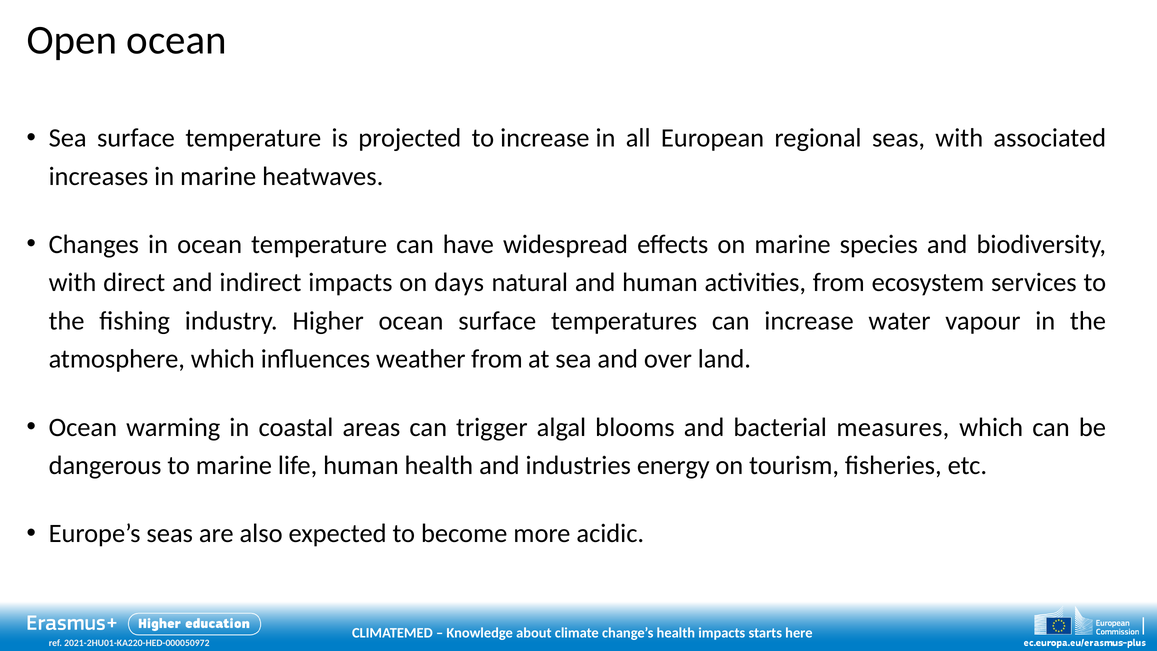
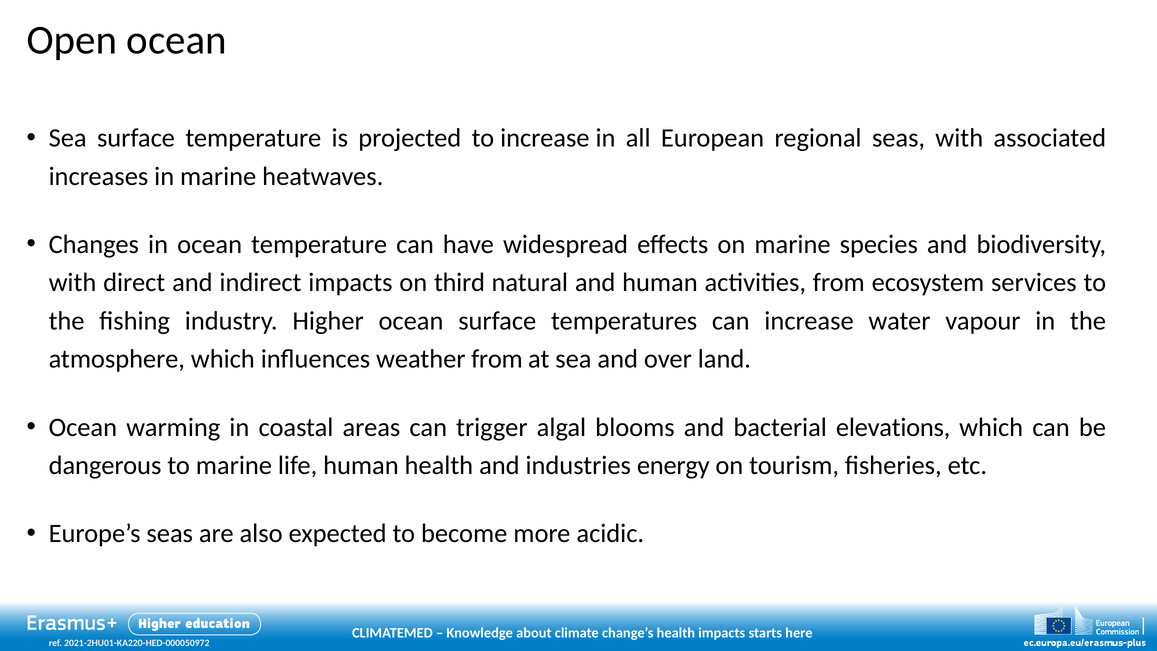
days: days -> third (459, 283)
measures: measures -> elevations (893, 427)
